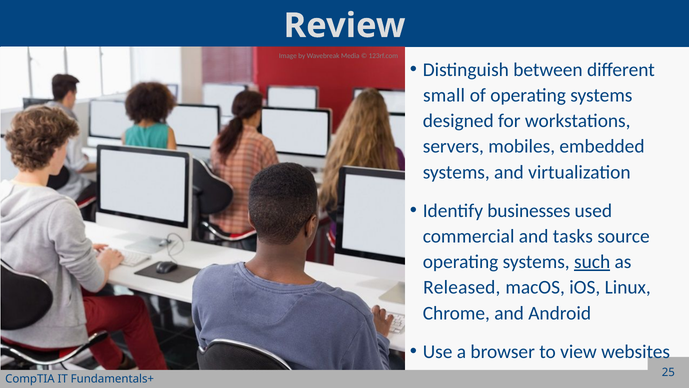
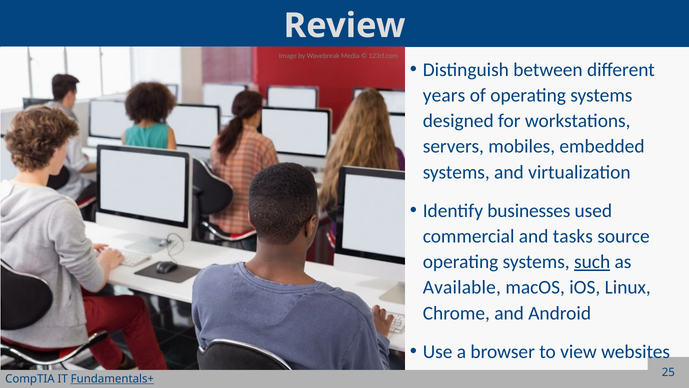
small: small -> years (444, 95)
Released: Released -> Available (462, 287)
Fundamentals+ underline: none -> present (112, 378)
